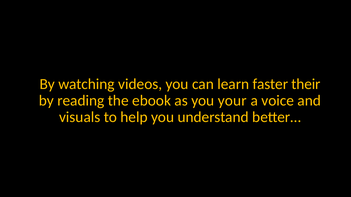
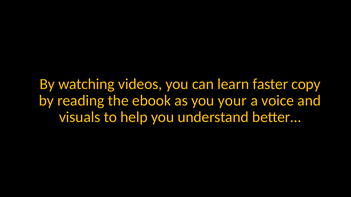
their: their -> copy (306, 84)
